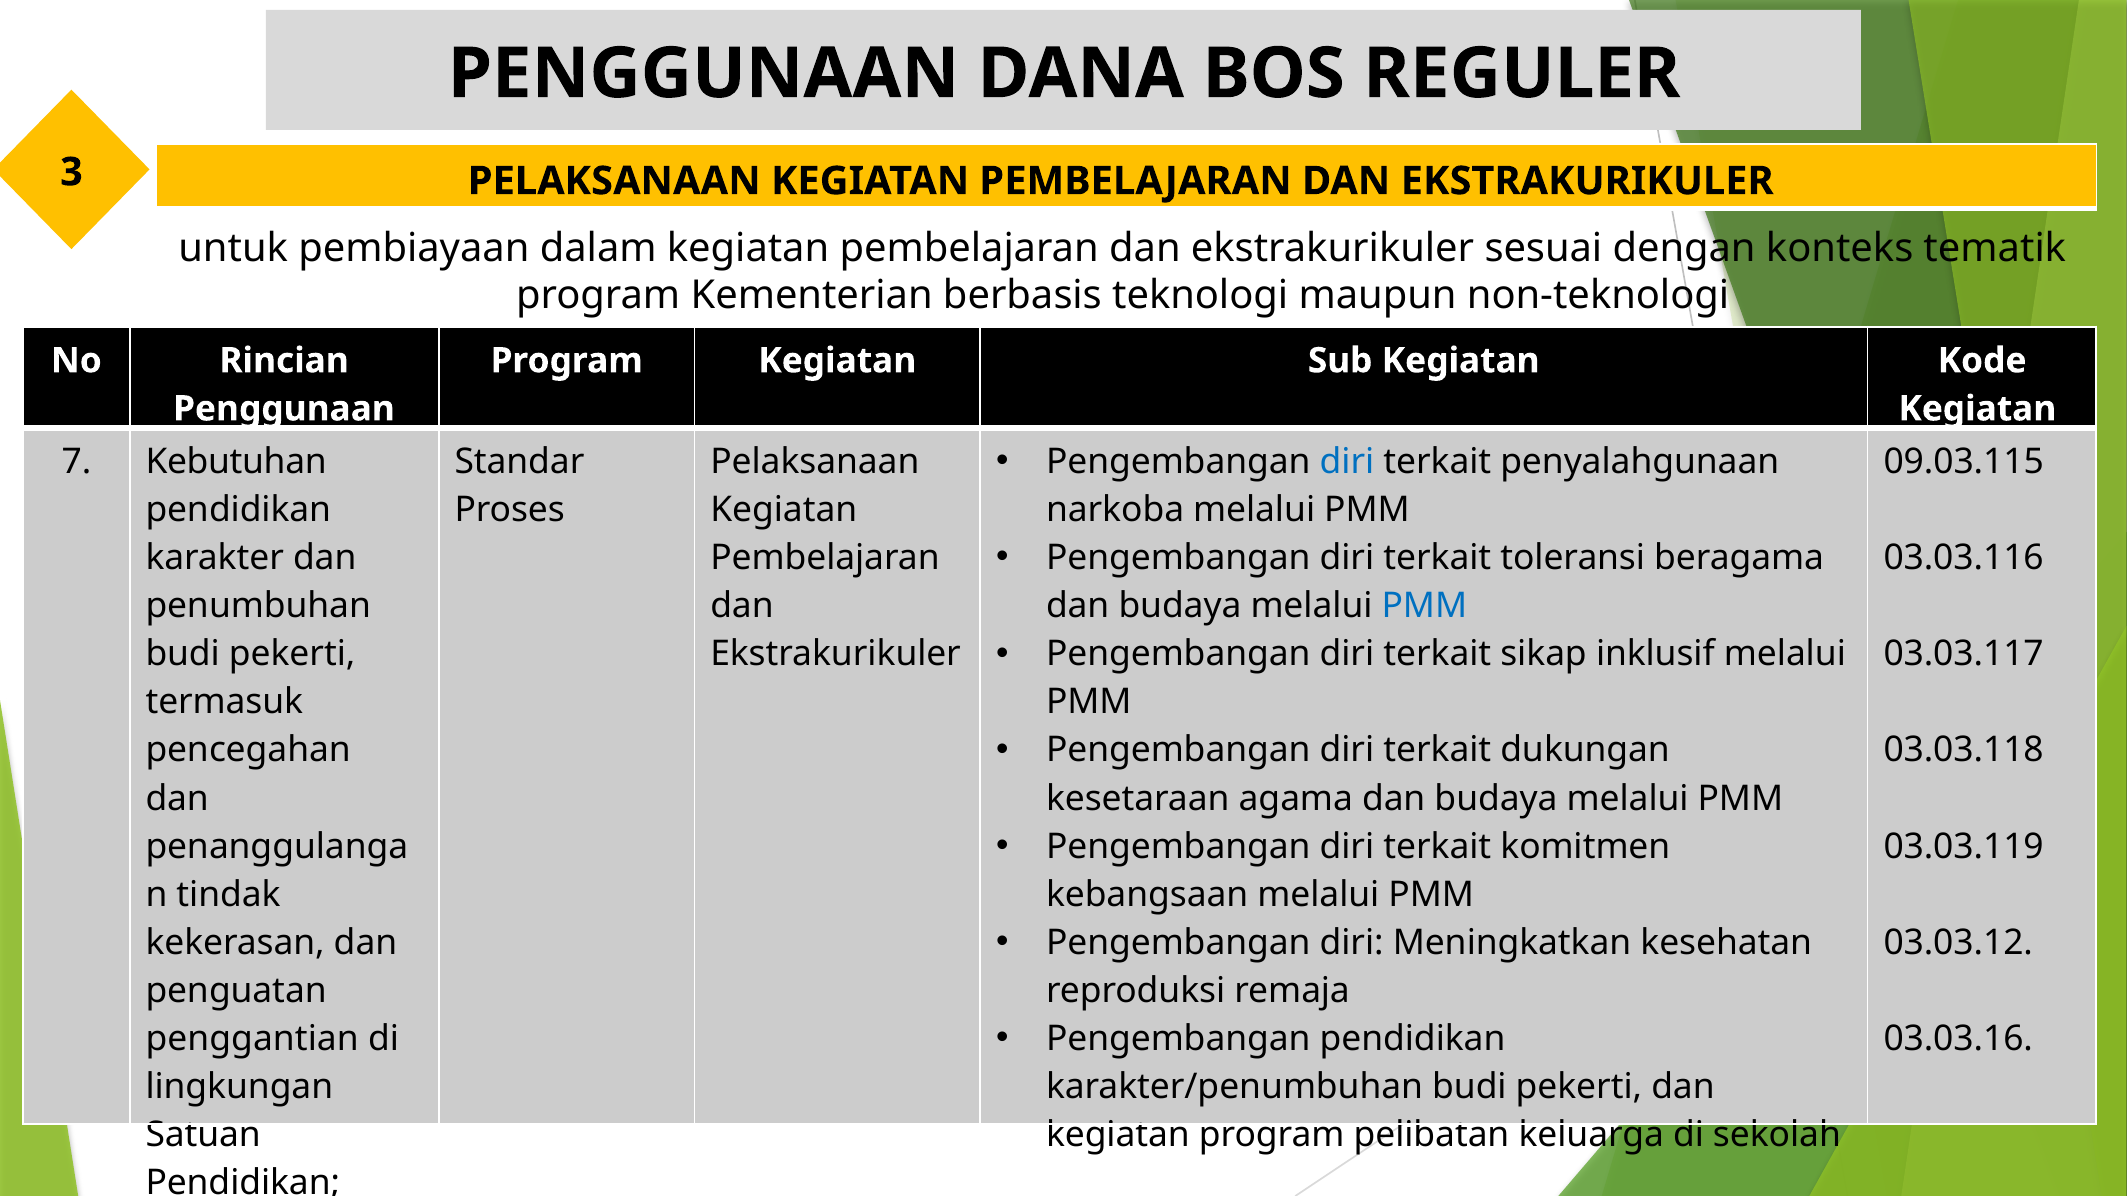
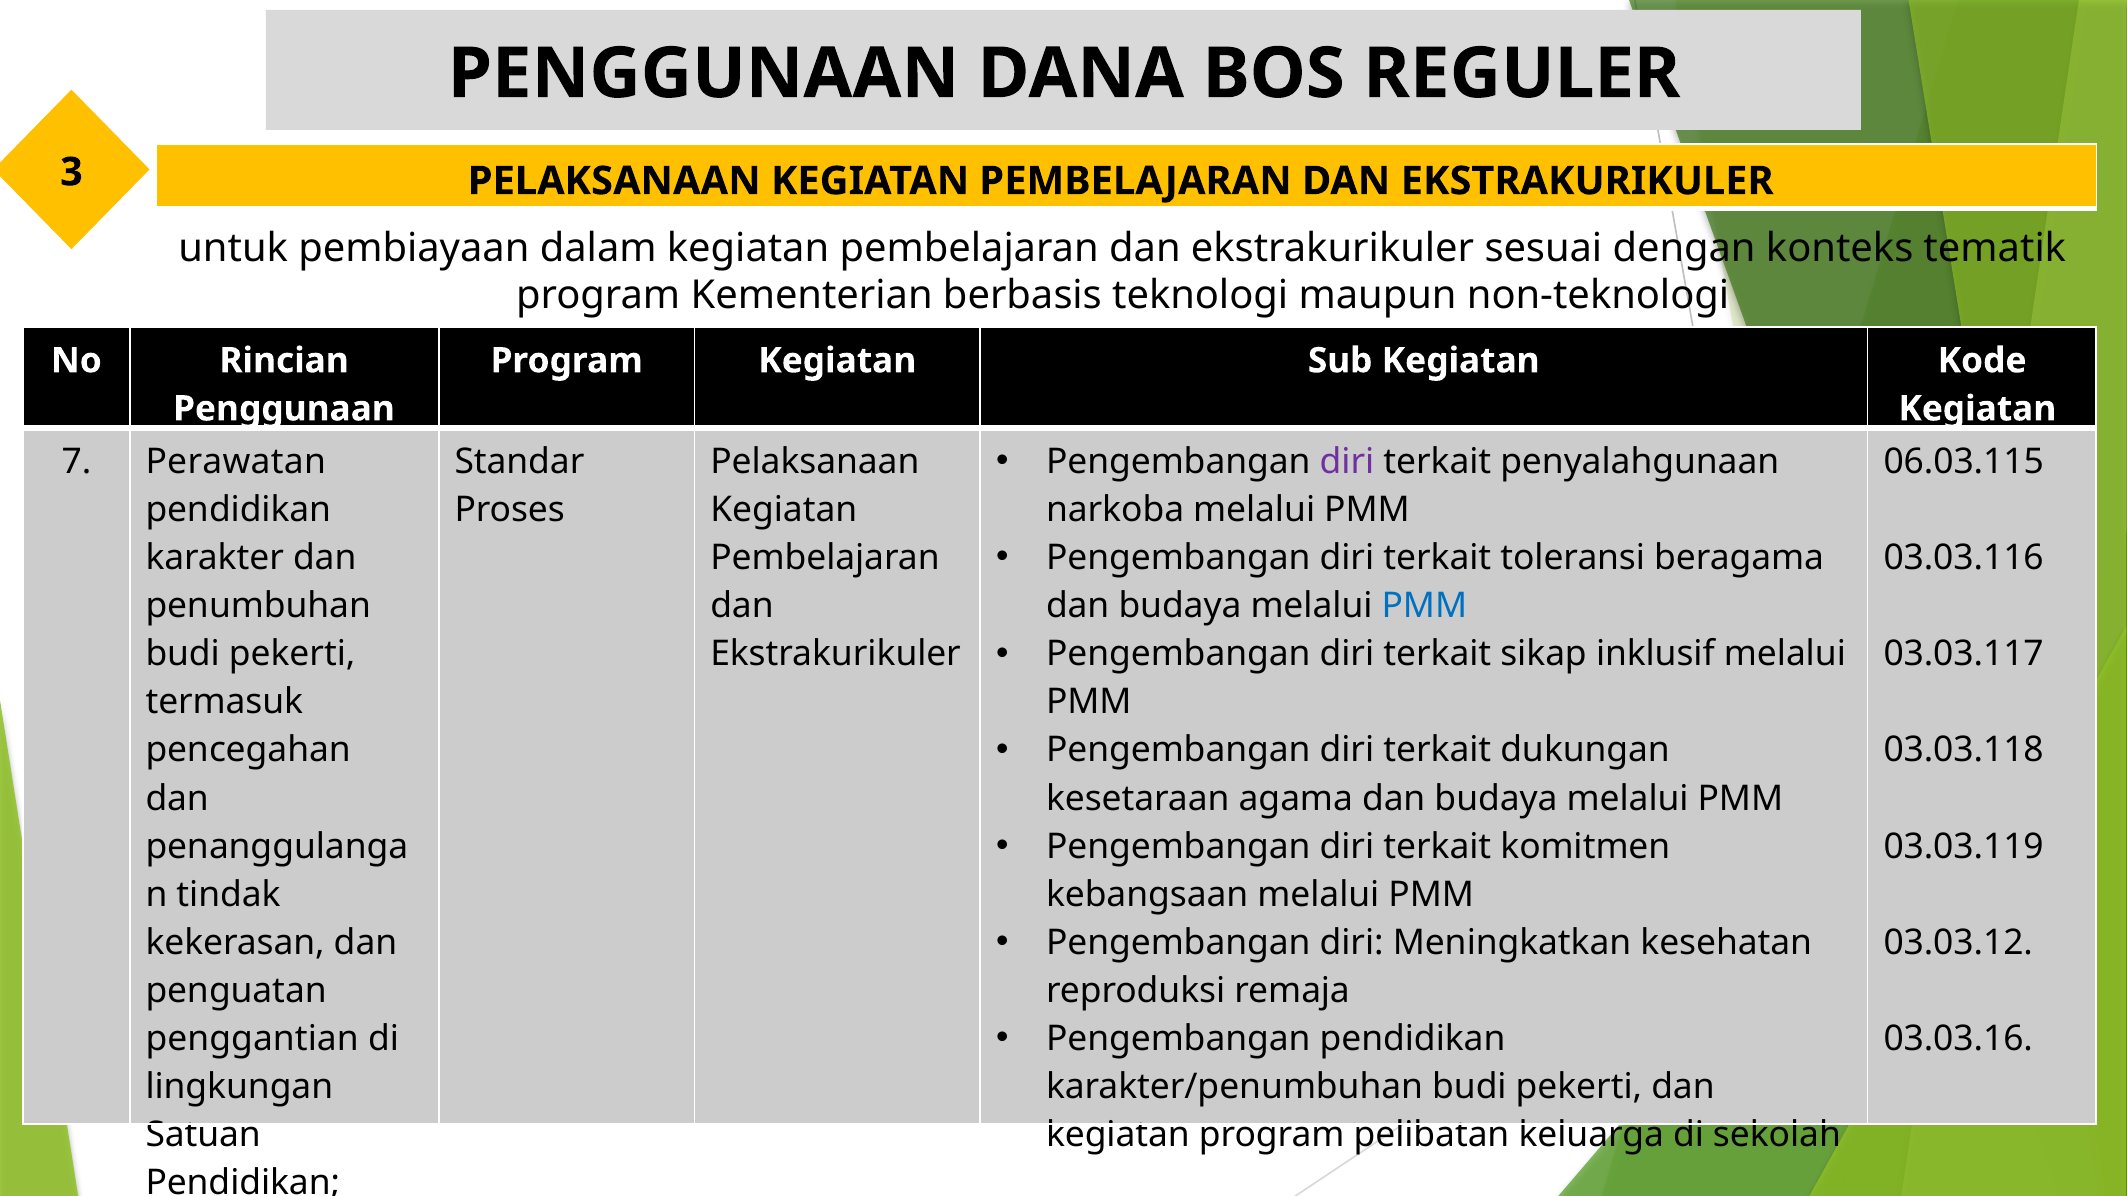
diri colour: blue -> purple (1347, 462)
Kebutuhan: Kebutuhan -> Perawatan (236, 462)
09.03.115: 09.03.115 -> 06.03.115 (1964, 462)
